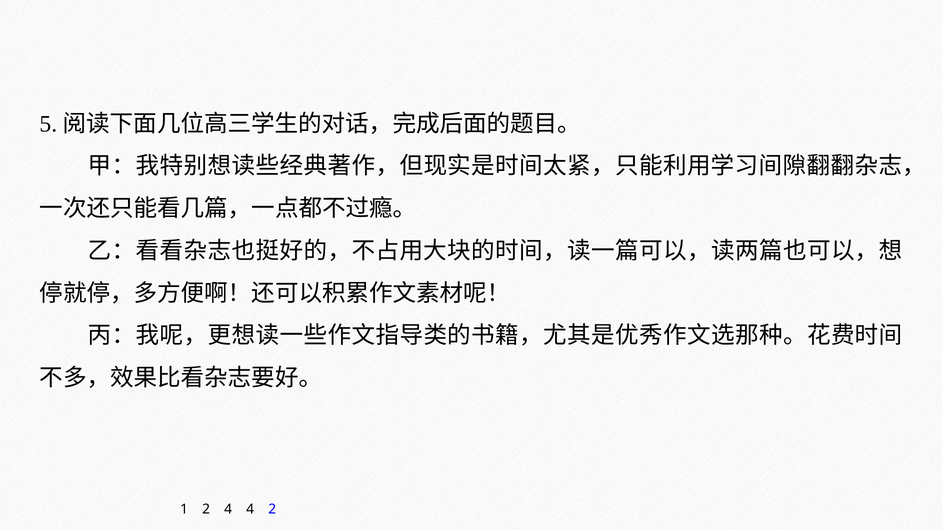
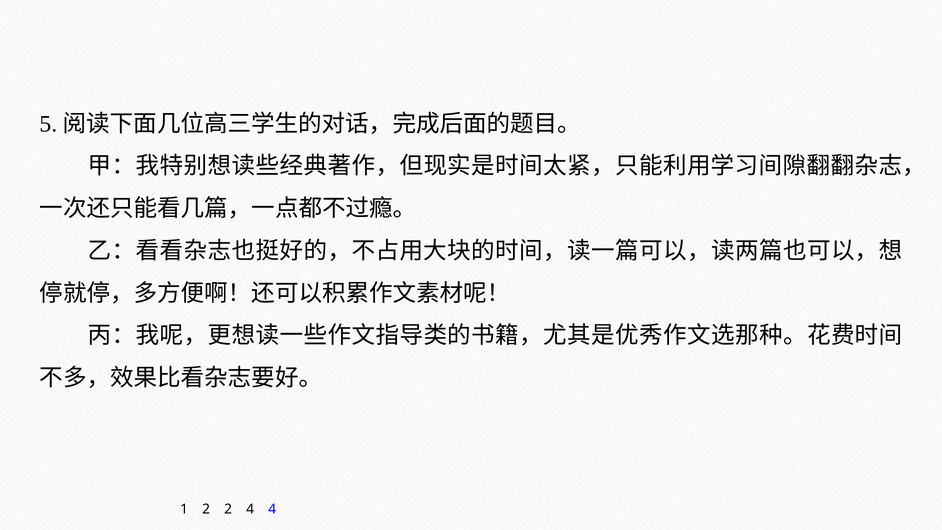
2 4: 4 -> 2 (228, 509)
4 2: 2 -> 4 (272, 509)
